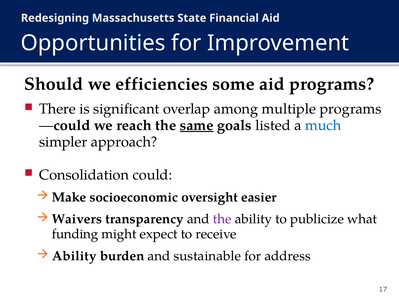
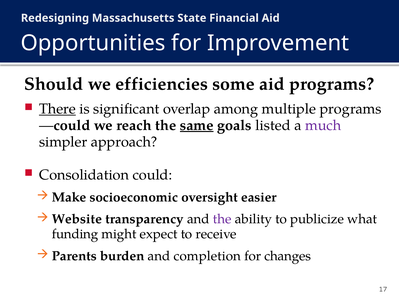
There underline: none -> present (57, 109)
much colour: blue -> purple (323, 125)
Waivers: Waivers -> Website (77, 219)
Ability: Ability -> Parents (74, 256)
sustainable: sustainable -> completion (207, 256)
address: address -> changes (288, 256)
